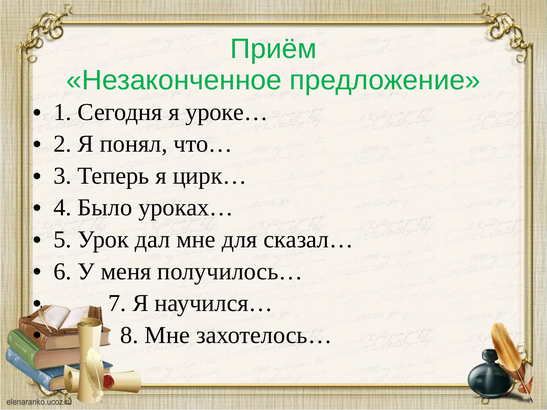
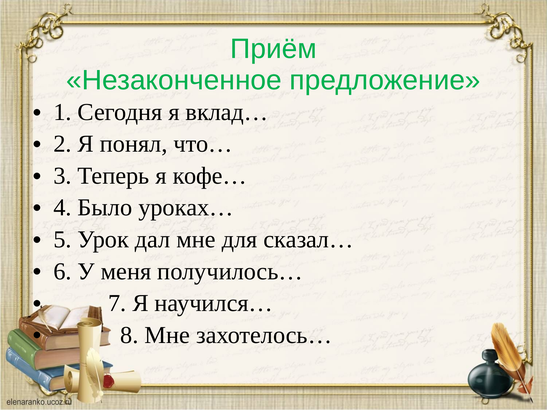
уроке…: уроке… -> вклад… (227, 112)
цирк…: цирк… -> кофе… (210, 176)
